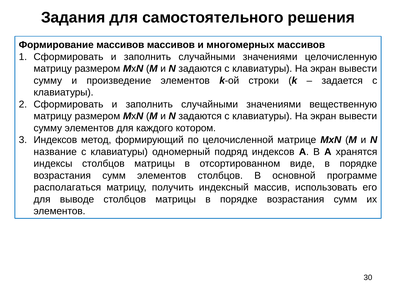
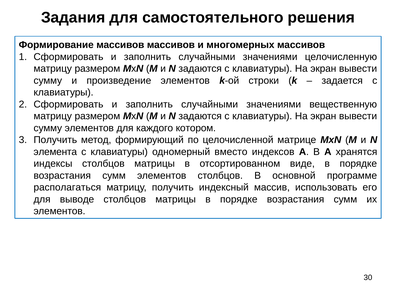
Индексов: Индексов -> Получить (55, 140)
название: название -> элемента (55, 152)
подряд: подряд -> вместо (231, 152)
